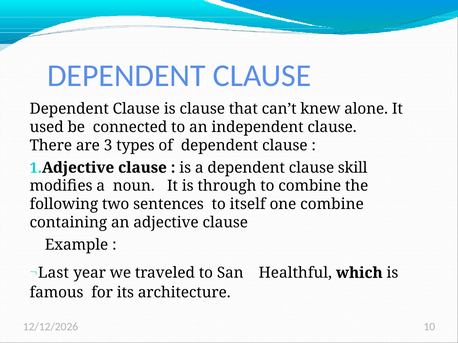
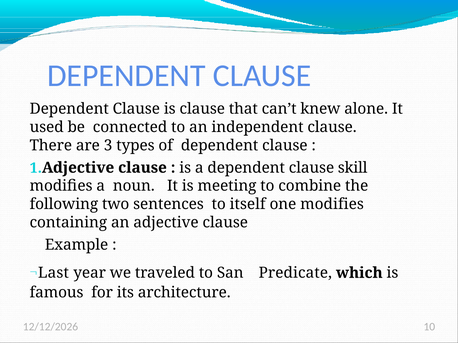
through: through -> meeting (227, 186)
one combine: combine -> modifies (332, 205)
Healthful: Healthful -> Predicate (295, 273)
